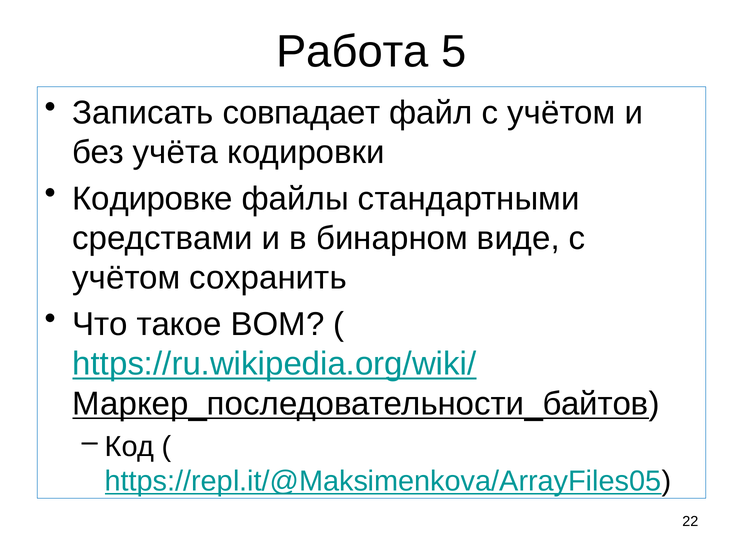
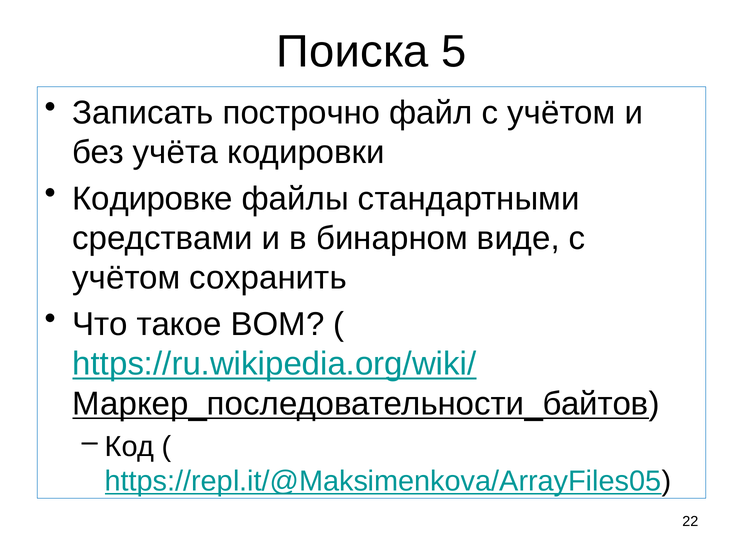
Работа: Работа -> Поиска (352, 51)
совпадает: совпадает -> построчно (301, 113)
